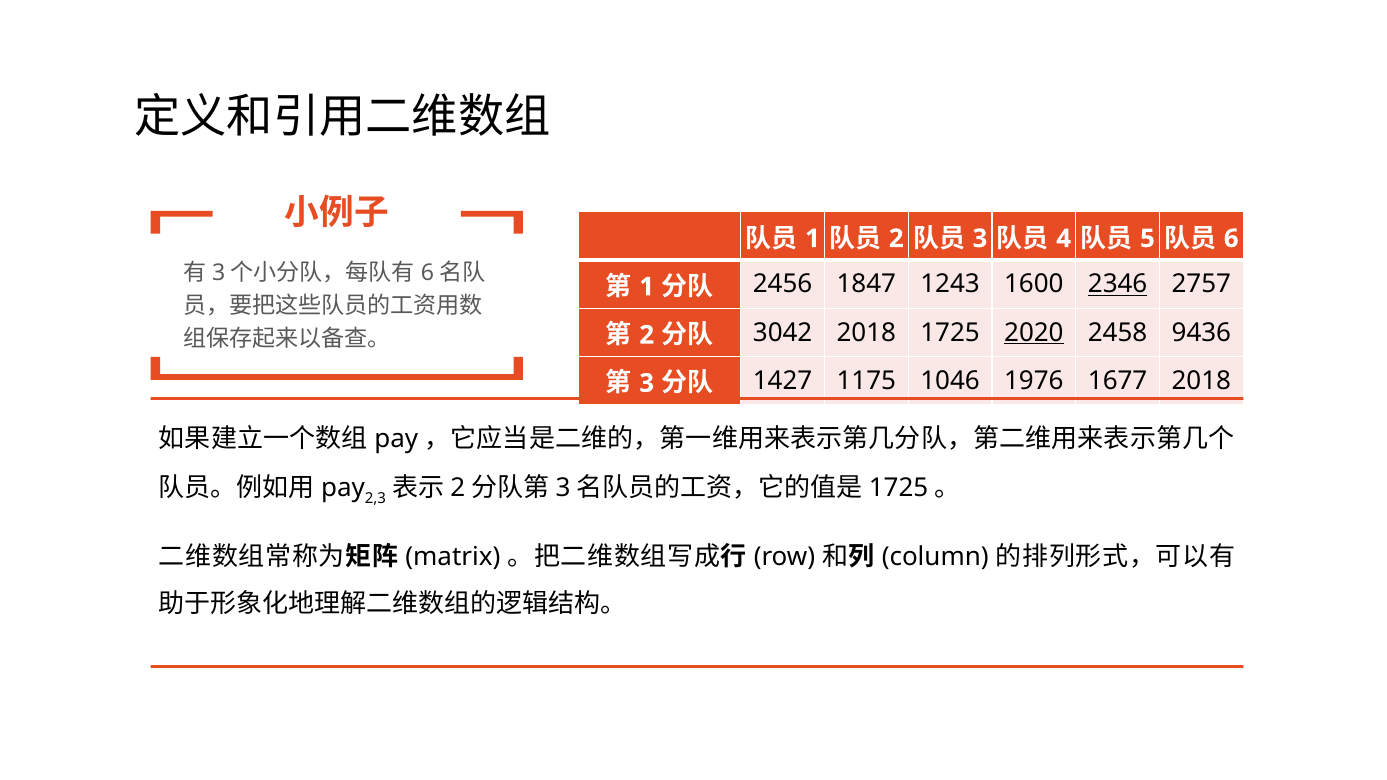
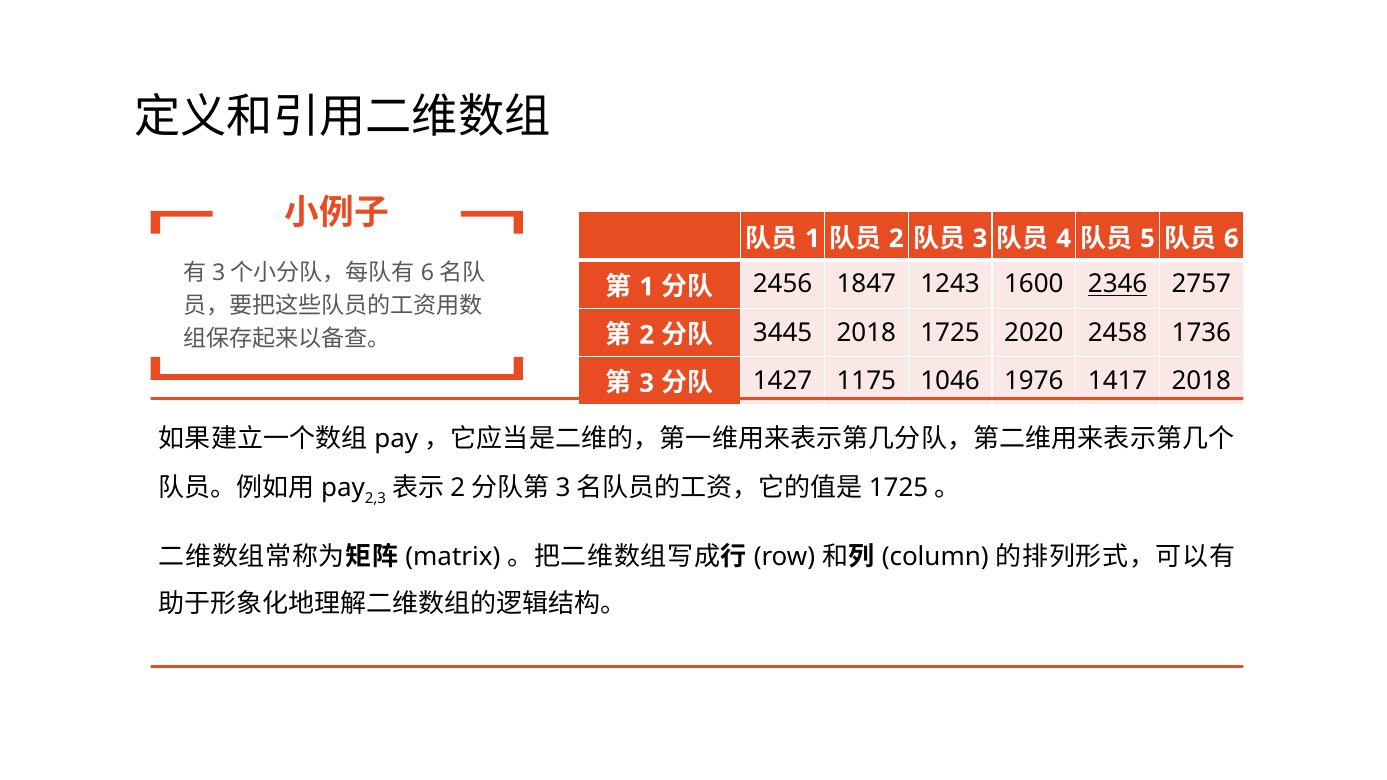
3042: 3042 -> 3445 (783, 333)
2020 underline: present -> none (1034, 333)
9436: 9436 -> 1736 (1201, 333)
1677: 1677 -> 1417 (1118, 381)
